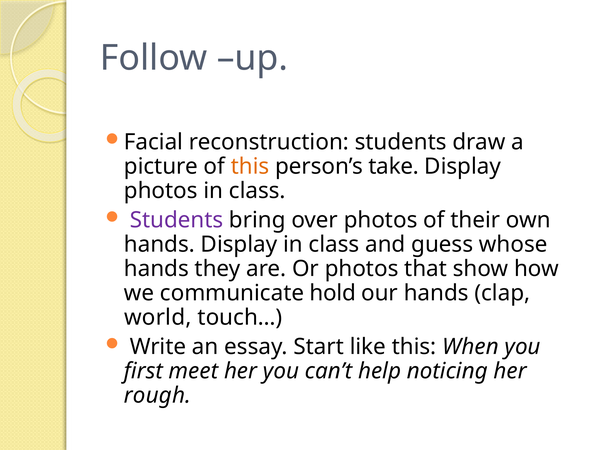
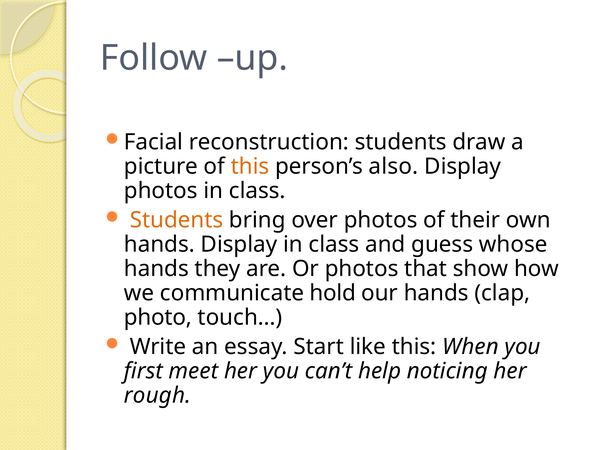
take: take -> also (393, 166)
Students colour: purple -> orange (176, 220)
world: world -> photo (158, 317)
